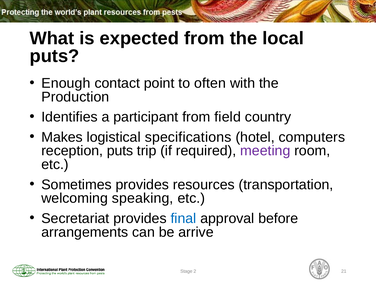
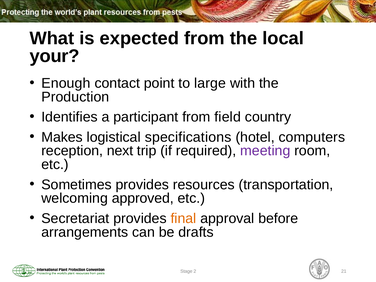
puts: puts -> your (55, 56)
often: often -> large (210, 83)
reception puts: puts -> next (120, 151)
speaking: speaking -> approved (143, 198)
final colour: blue -> orange (183, 218)
arrive: arrive -> drafts (196, 232)
